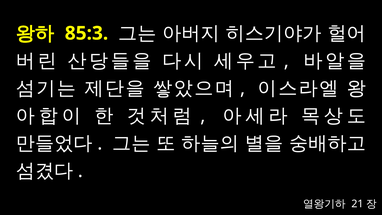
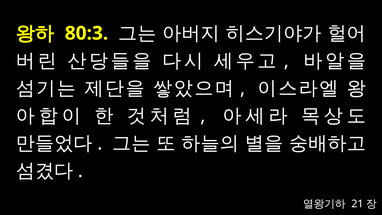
85:3: 85:3 -> 80:3 (86, 33)
